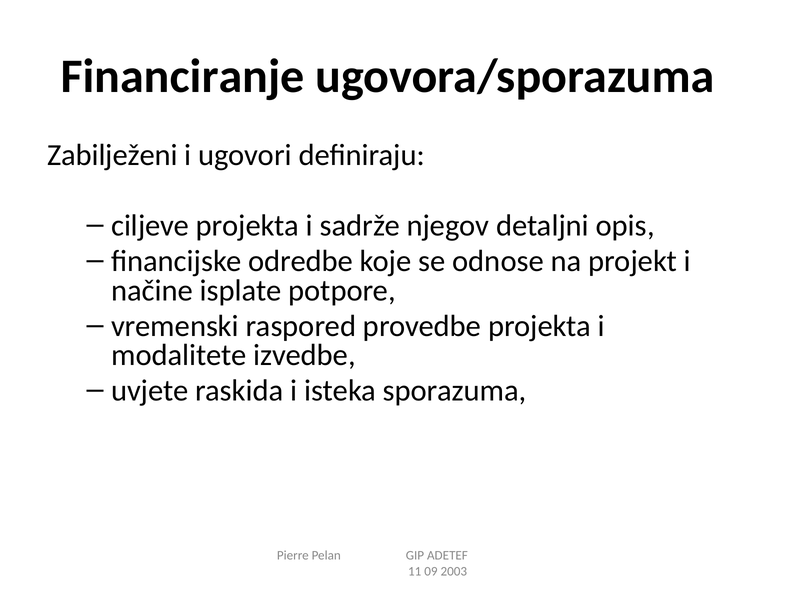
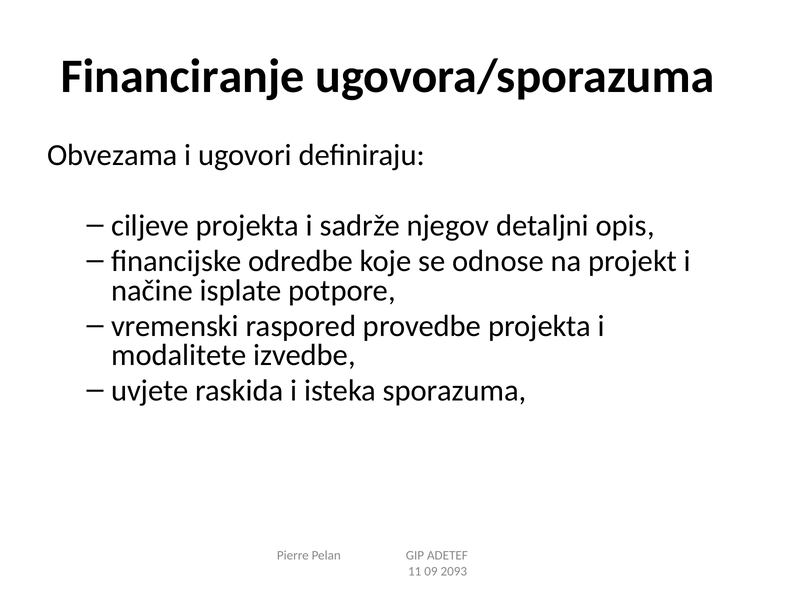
Zabilježeni: Zabilježeni -> Obvezama (112, 155)
2003: 2003 -> 2093 (454, 572)
